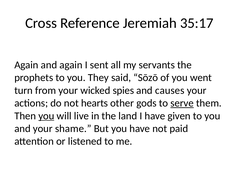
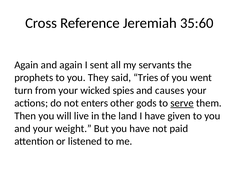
35:17: 35:17 -> 35:60 (197, 23)
Sōzō: Sōzō -> Tries (146, 78)
hearts: hearts -> enters (95, 103)
you underline: present -> none (46, 116)
shame: shame -> weight (73, 129)
